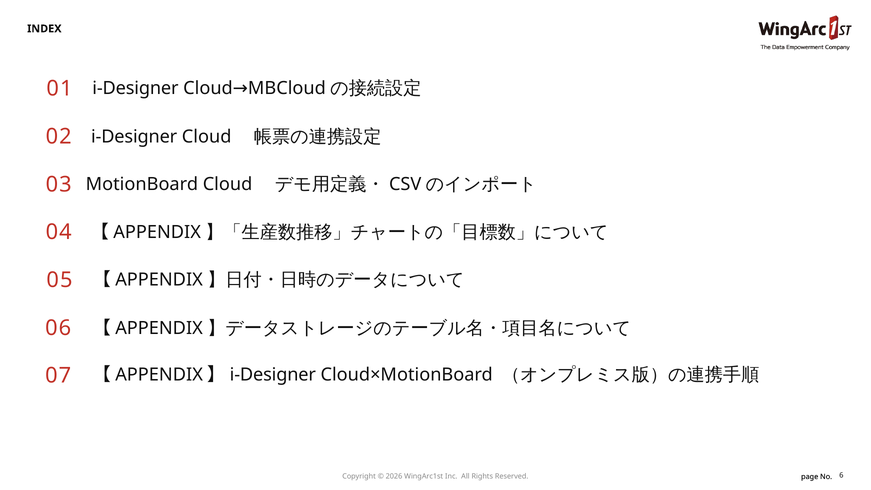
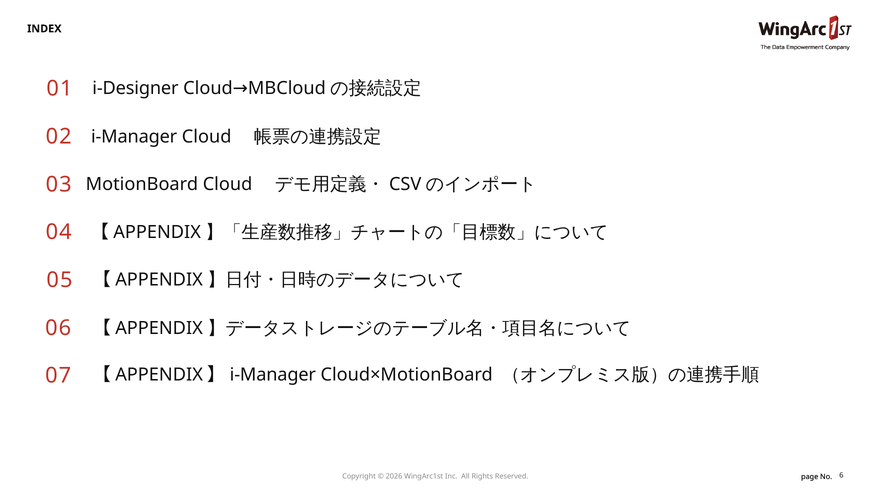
i-Designer: i-Designer -> i-Manager (134, 137)
i-Designer: i-Designer -> i-Manager (273, 375)
